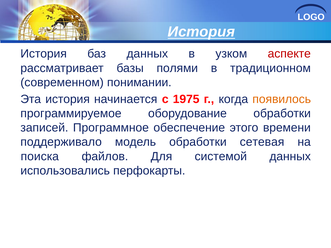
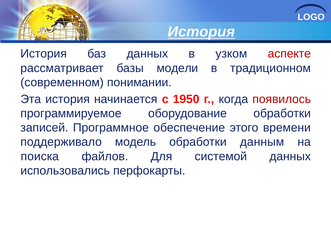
полями: полями -> модели (177, 68)
1975: 1975 -> 1950 (186, 99)
появилось colour: orange -> red (282, 99)
сетевая: сетевая -> данным (262, 142)
